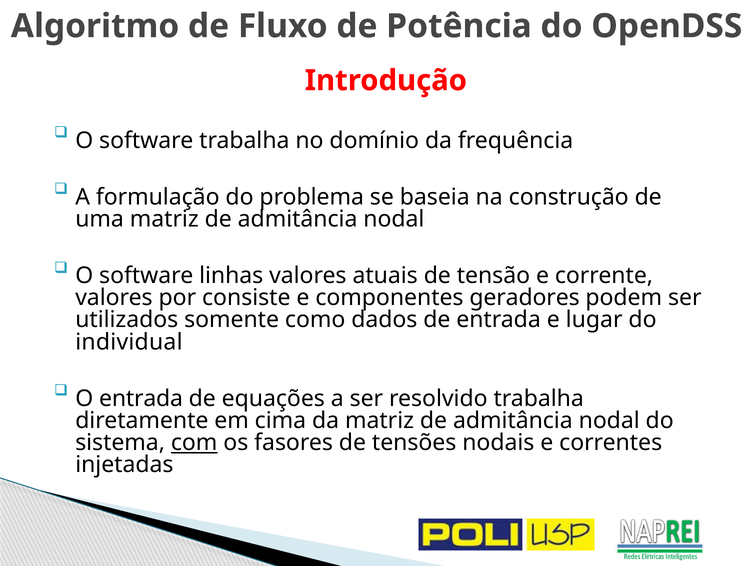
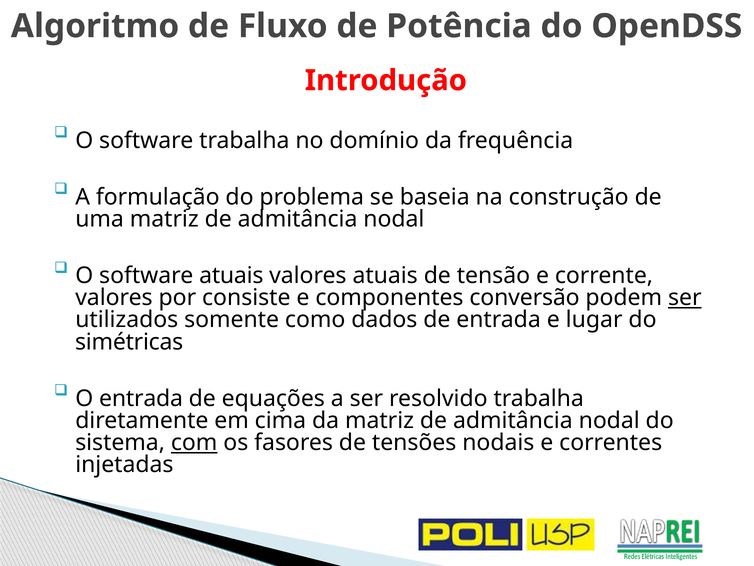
software linhas: linhas -> atuais (231, 275)
geradores: geradores -> conversão (525, 297)
ser underline: none -> present (685, 297)
individual: individual -> simétricas (129, 342)
